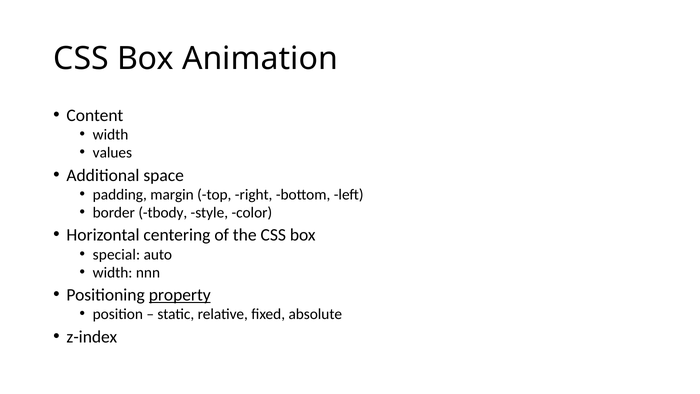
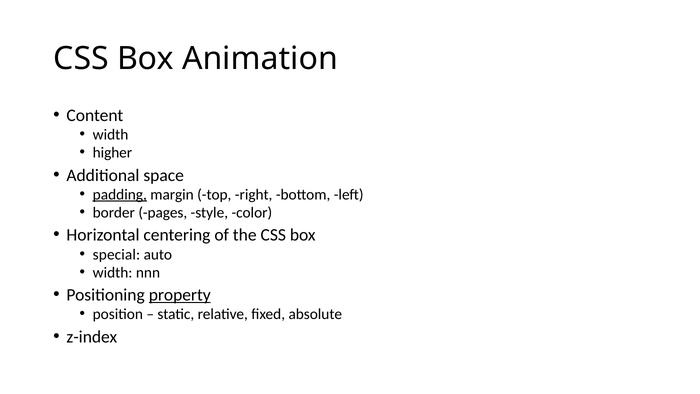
values: values -> higher (112, 153)
padding underline: none -> present (120, 194)
tbody: tbody -> pages (163, 213)
